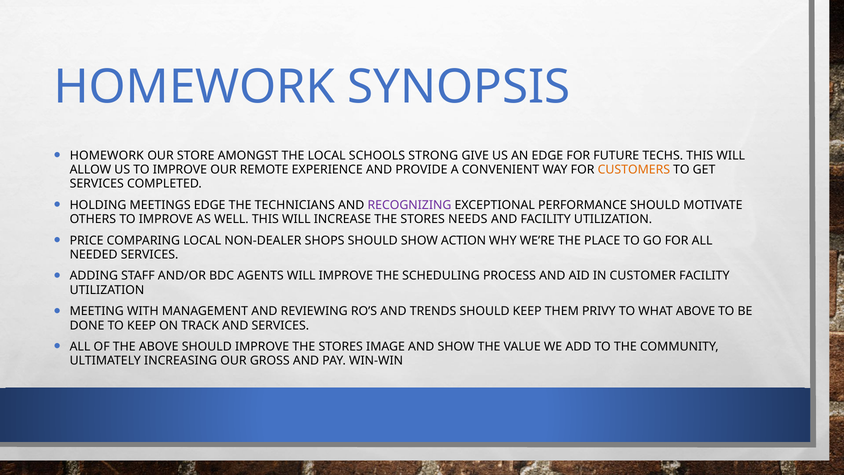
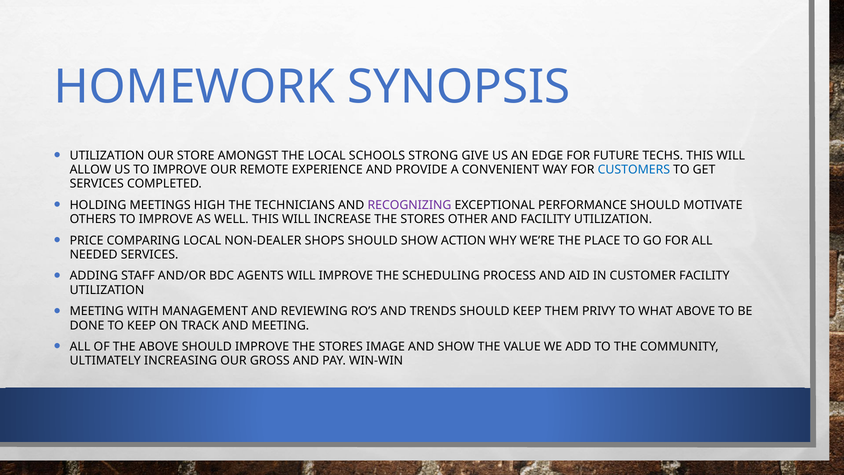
HOMEWORK: HOMEWORK -> UTILIZATION (107, 155)
CUSTOMERS colour: orange -> blue (634, 170)
MEETINGS EDGE: EDGE -> HIGH (210, 205)
NEEDS: NEEDS -> OTHER (468, 219)
AND SERVICES: SERVICES -> MEETING (280, 325)
